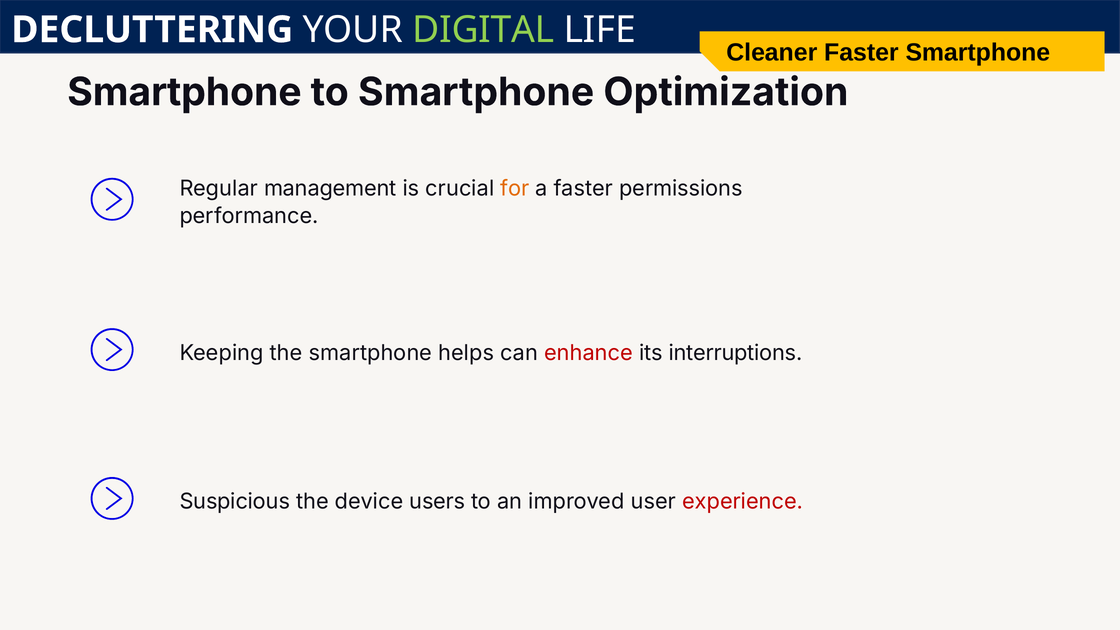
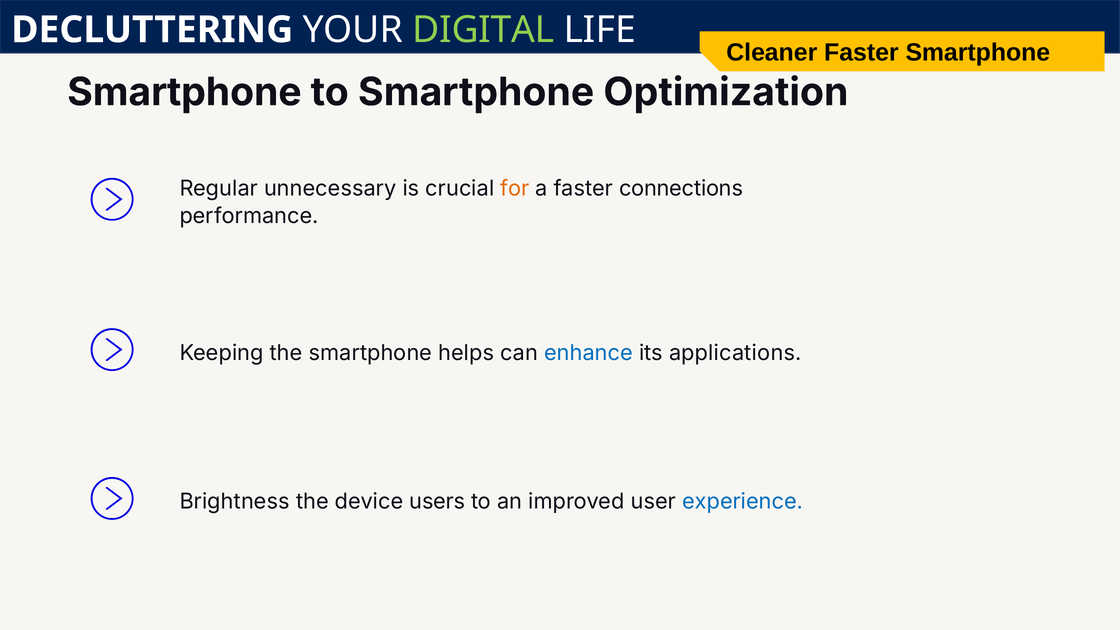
management: management -> unnecessary (330, 188)
permissions: permissions -> connections (681, 188)
enhance colour: red -> blue (589, 353)
interruptions: interruptions -> applications (735, 353)
Suspicious: Suspicious -> Brightness (235, 501)
experience colour: red -> blue (743, 501)
